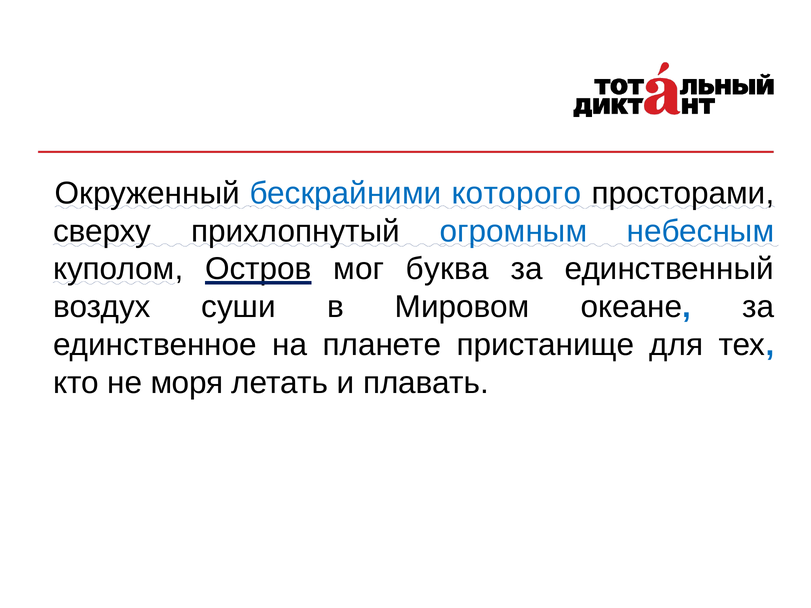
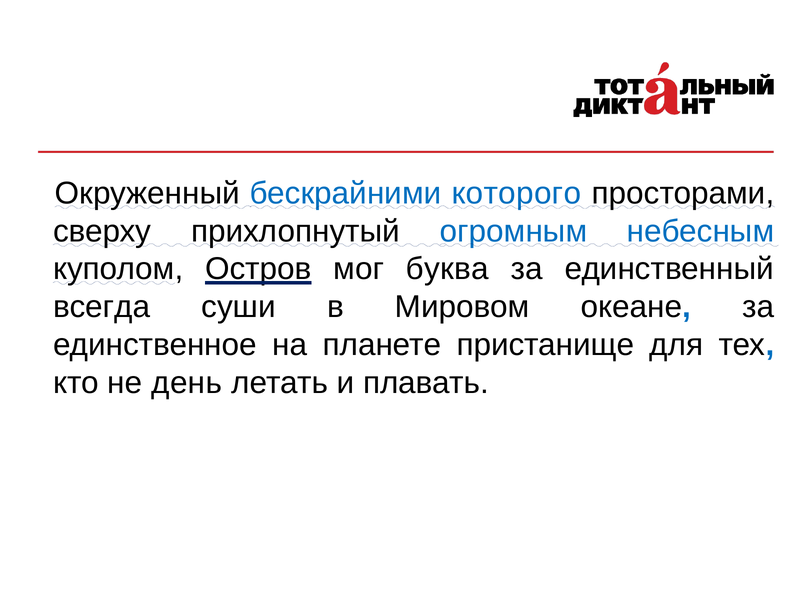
воздух: воздух -> всегда (102, 307)
моря: моря -> день (187, 383)
